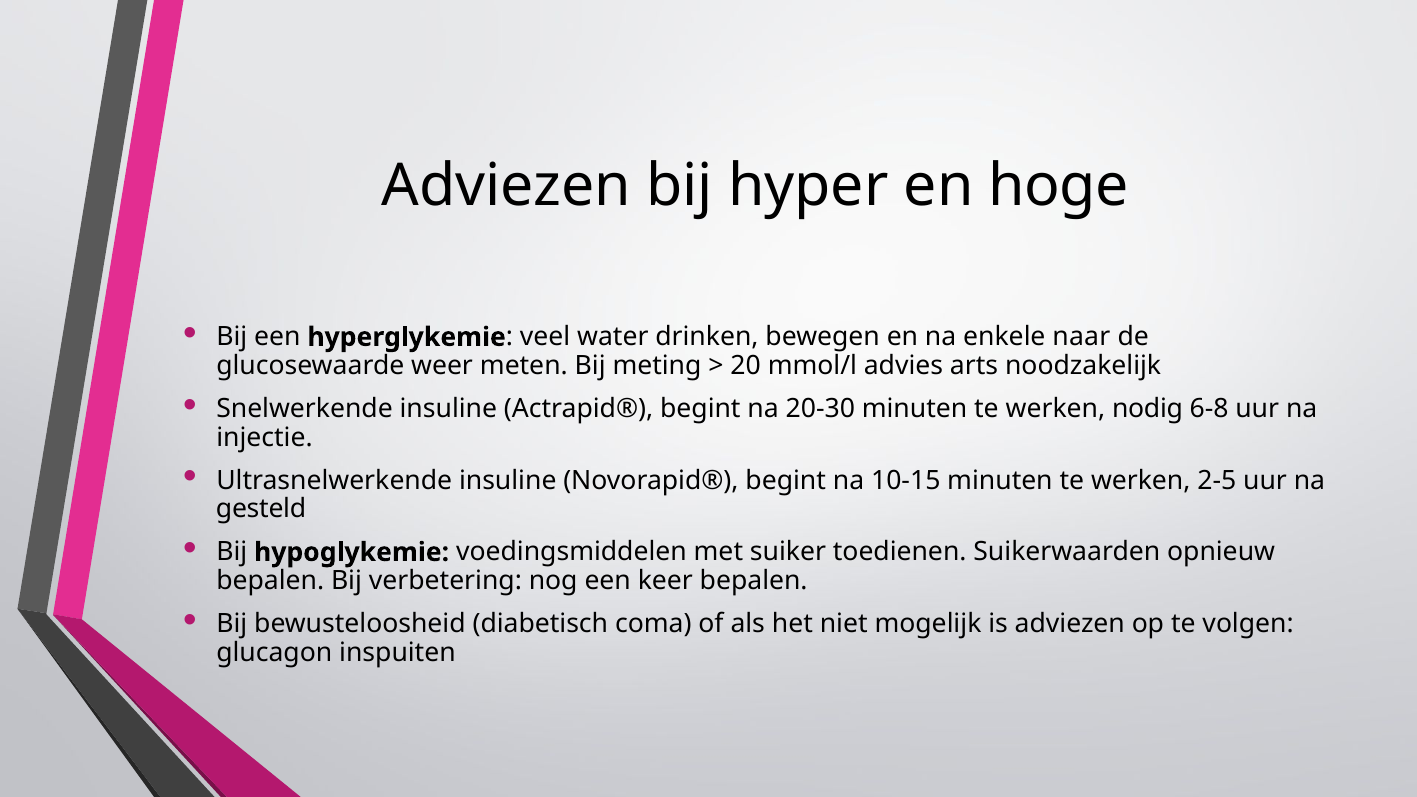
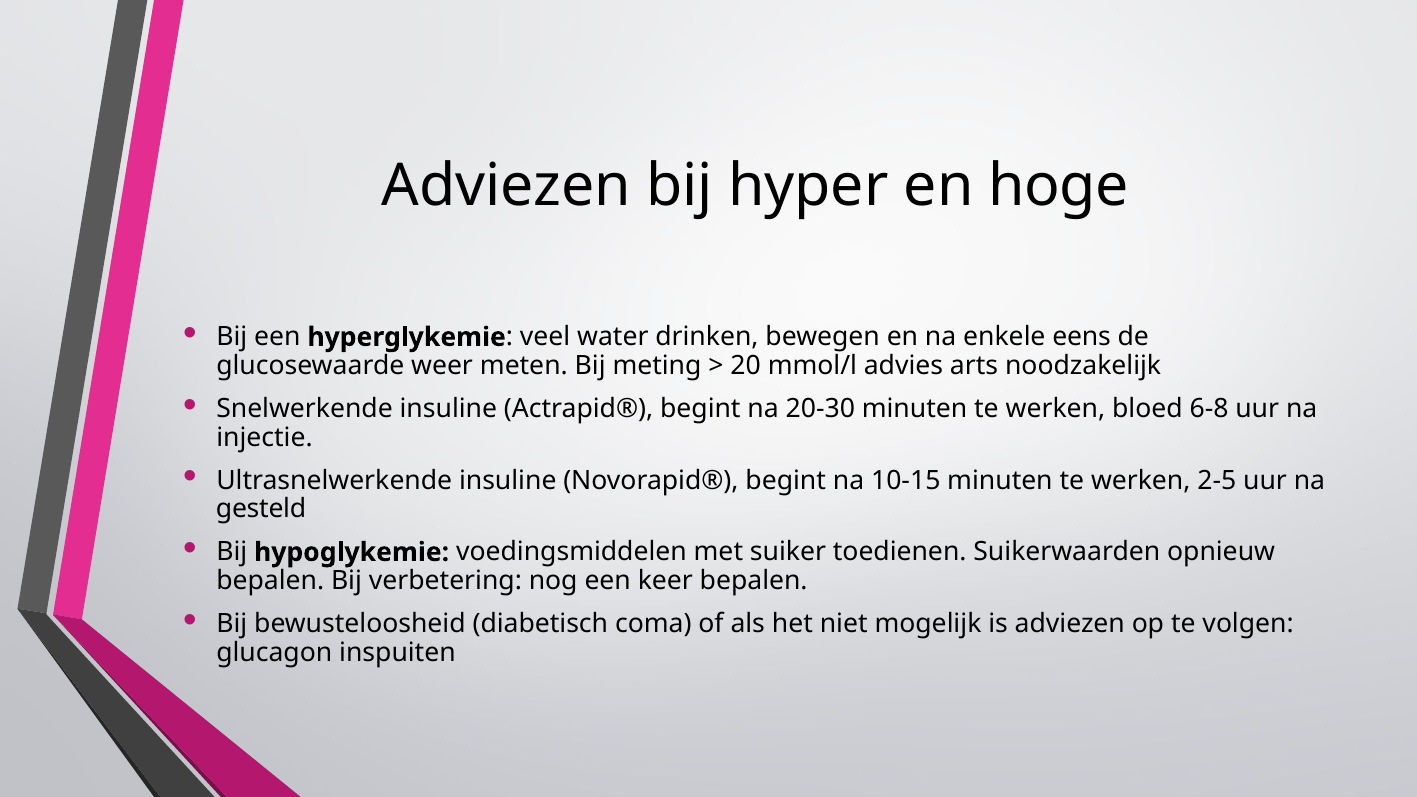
naar: naar -> eens (1082, 337)
nodig: nodig -> bloed (1147, 409)
